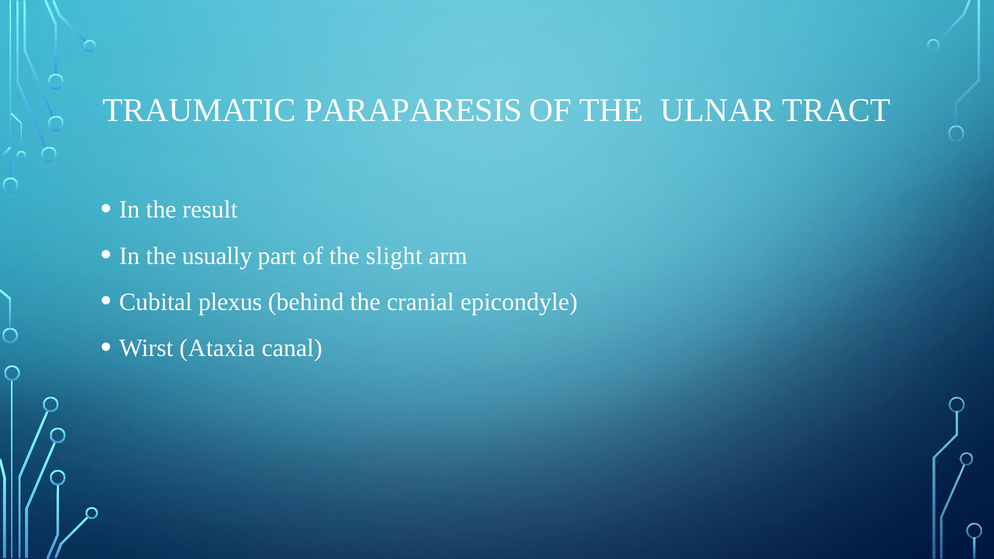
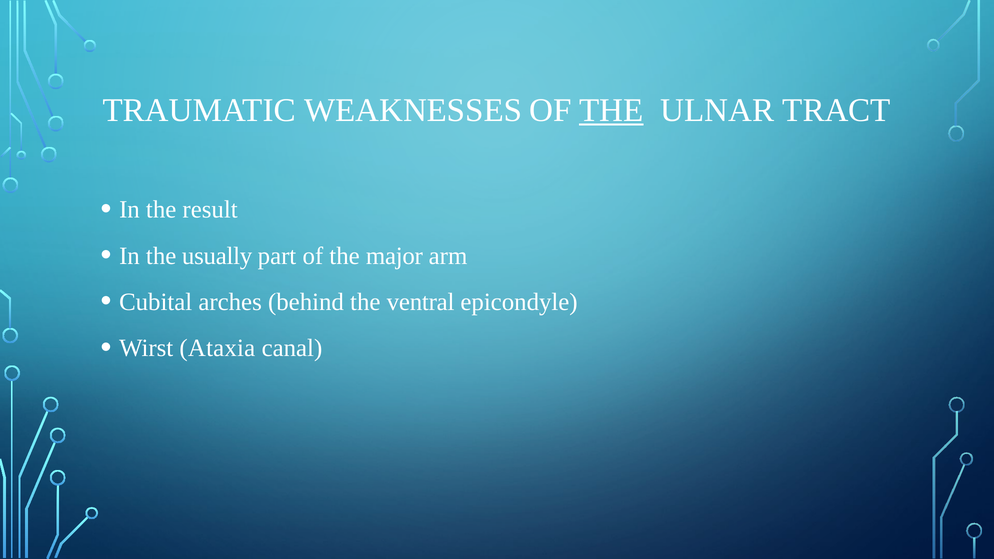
PARAPARESIS: PARAPARESIS -> WEAKNESSES (413, 110)
THE underline: none -> present (611, 110)
slight: slight -> major (394, 256)
plexus: plexus -> arches (230, 302)
cranial: cranial -> ventral (421, 302)
